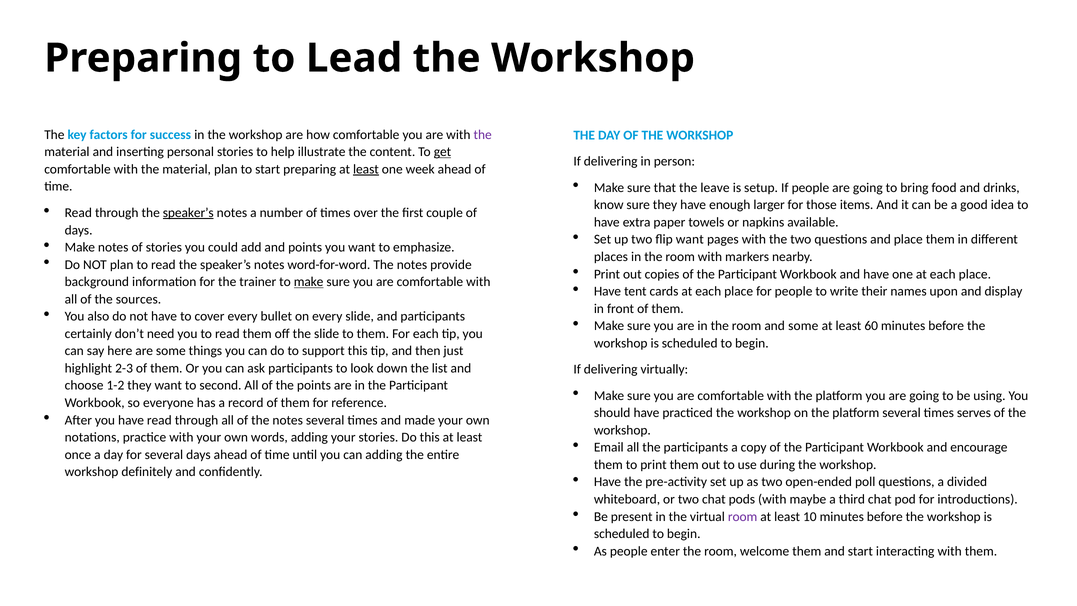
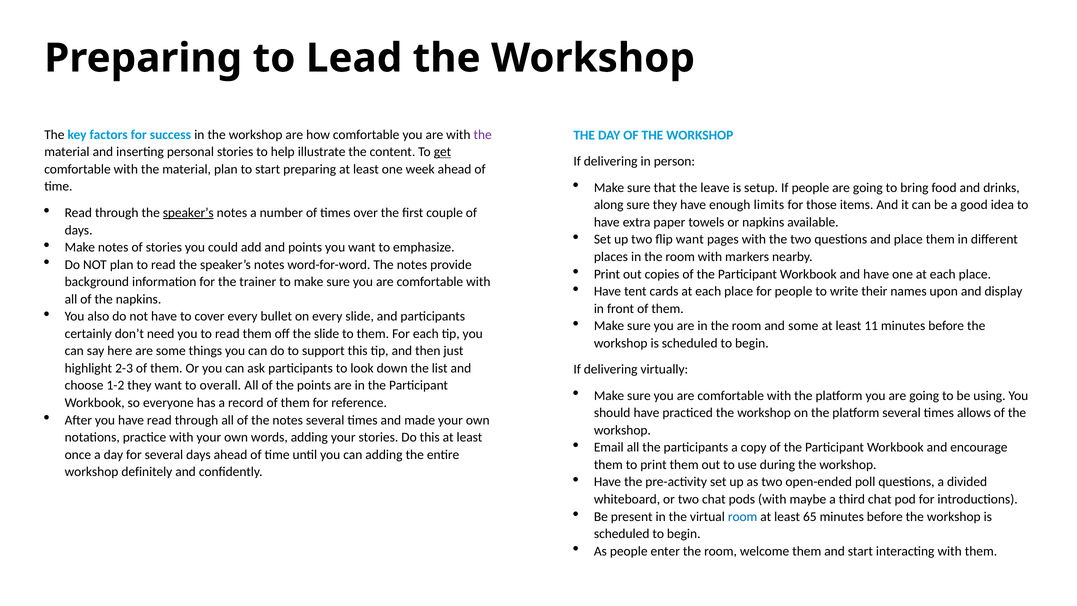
least underline: present -> none (366, 169)
know: know -> along (609, 205)
larger: larger -> limits (769, 205)
make underline: present -> none (309, 282)
the sources: sources -> napkins (139, 299)
60: 60 -> 11 (871, 326)
second: second -> overall (220, 385)
serves: serves -> allows (974, 413)
room colour: purple -> blue (743, 516)
10: 10 -> 65 (810, 516)
